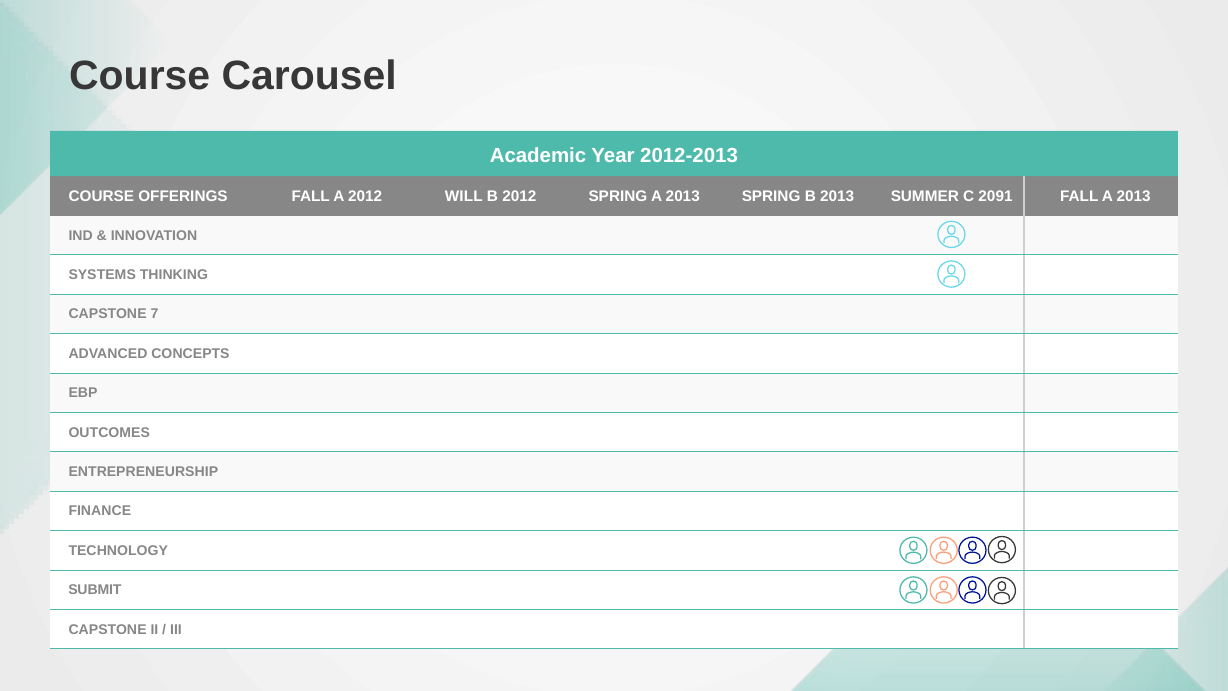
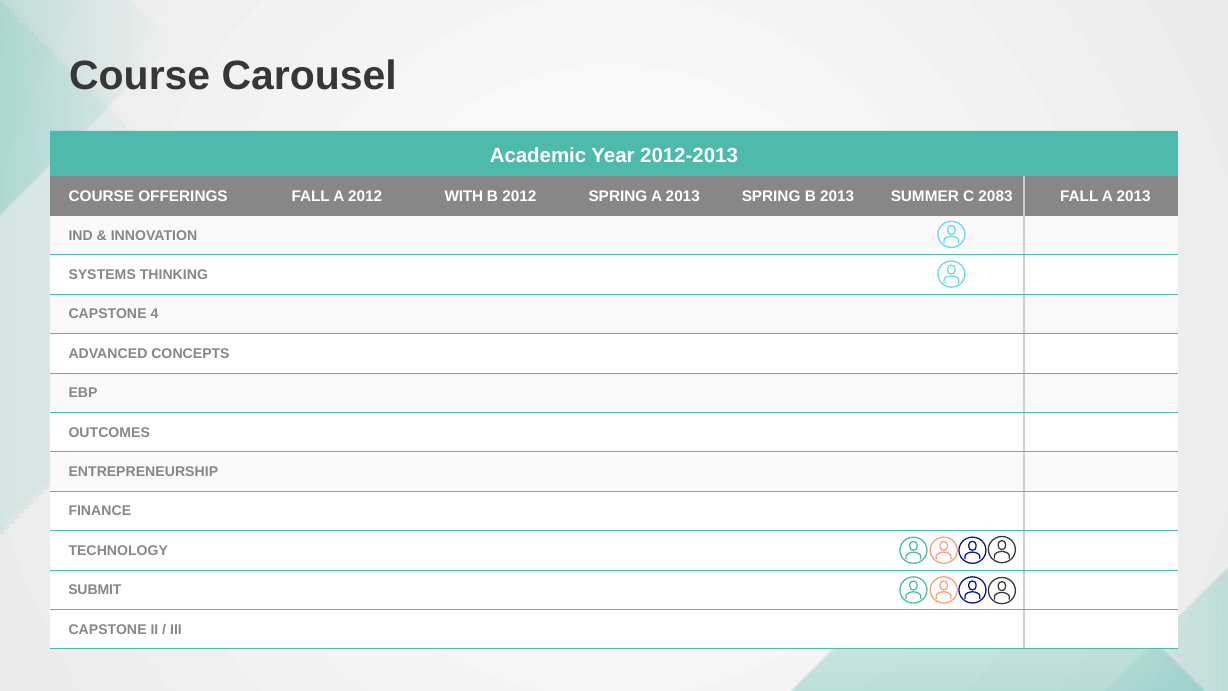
WILL: WILL -> WITH (464, 196)
2091: 2091 -> 2083 (996, 196)
7: 7 -> 4 (155, 314)
